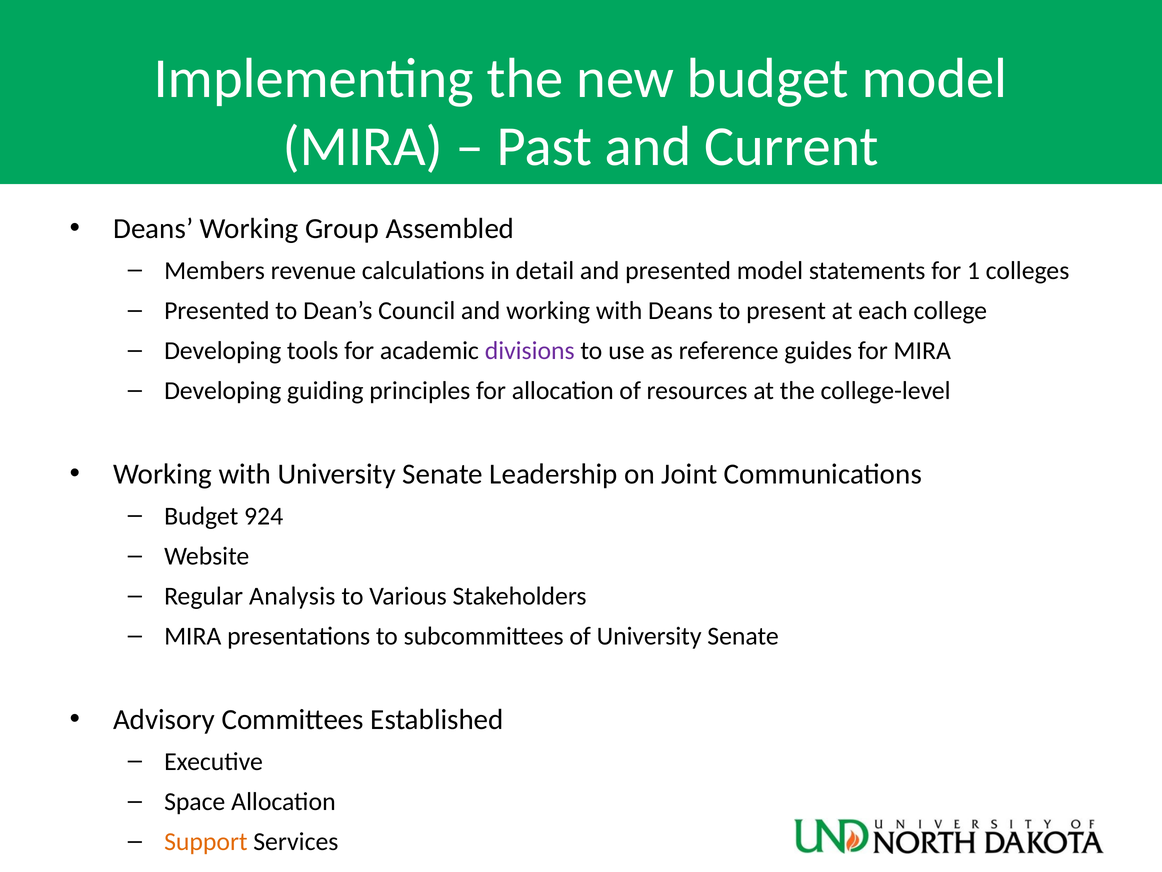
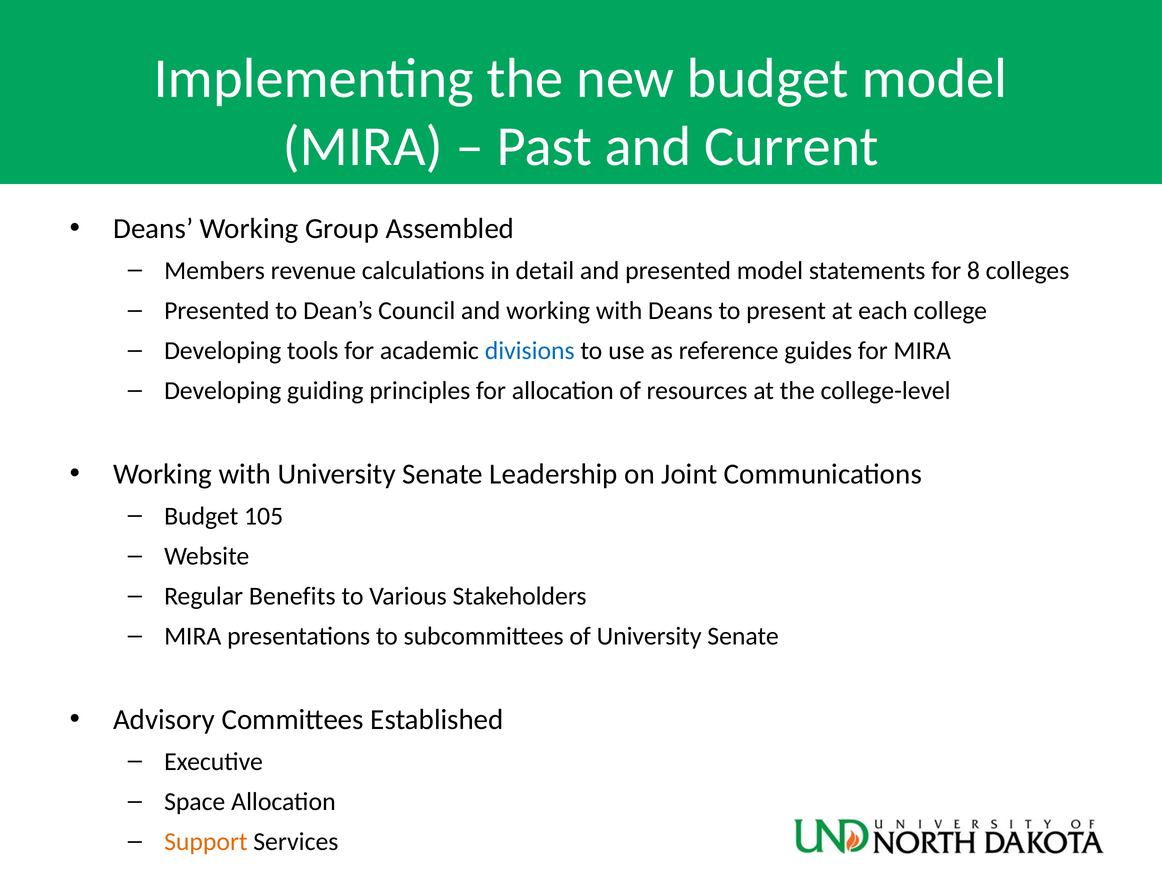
1: 1 -> 8 (973, 270)
divisions colour: purple -> blue (530, 350)
924: 924 -> 105 (264, 516)
Analysis: Analysis -> Benefits (292, 596)
